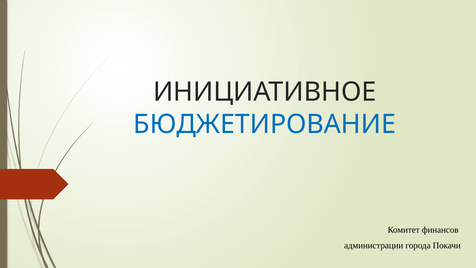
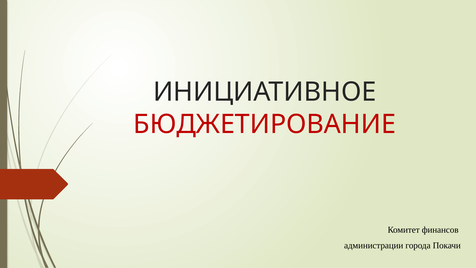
БЮДЖЕТИРОВАНИЕ colour: blue -> red (265, 124)
